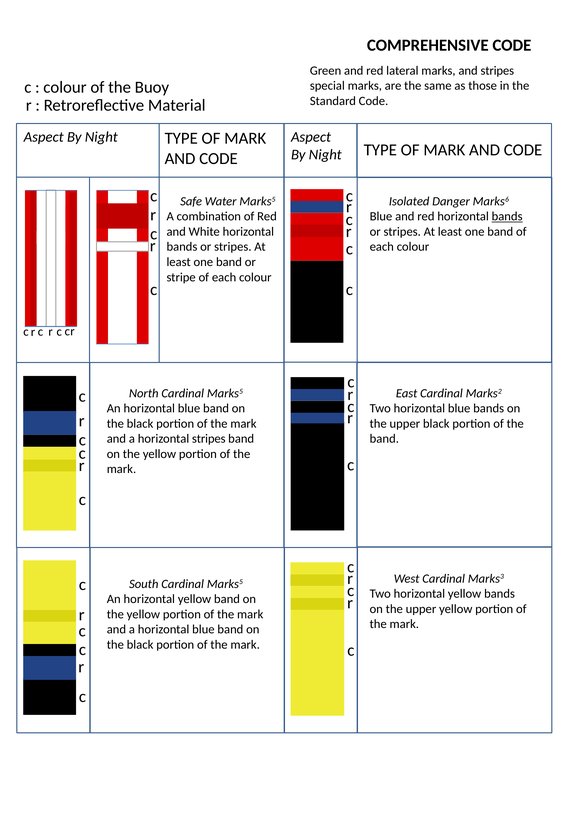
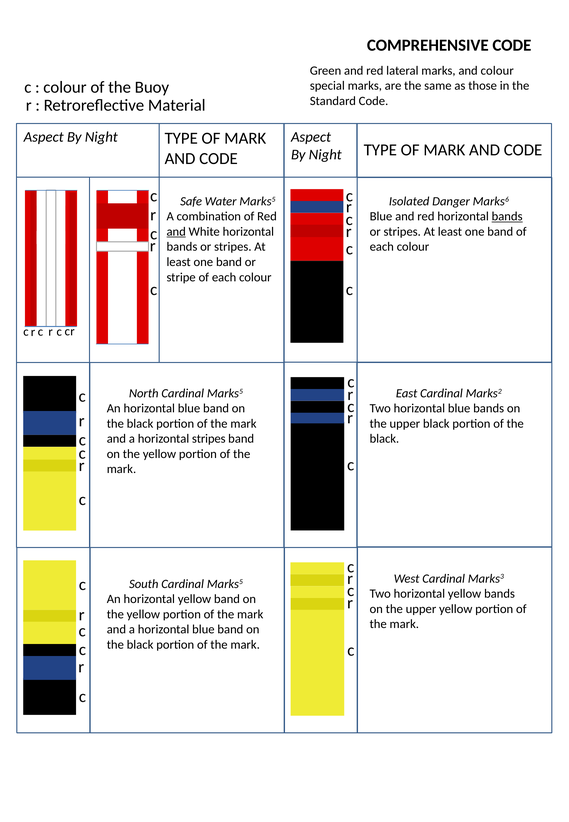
and stripes: stripes -> colour (497, 71)
and underline: none -> present (176, 232)
band: band -> black (384, 439)
